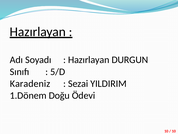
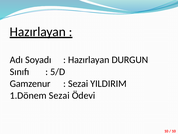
Karadeniz: Karadeniz -> Gamzenur (30, 83)
1.Dönem Doğu: Doğu -> Sezai (59, 95)
